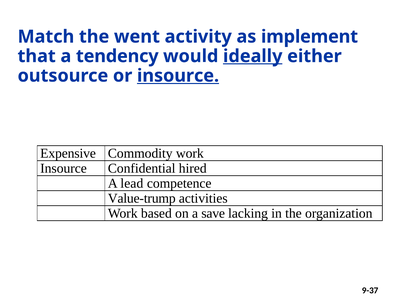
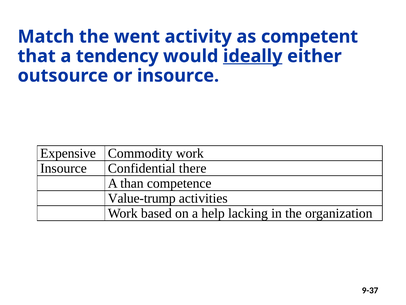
implement: implement -> competent (310, 37)
insource underline: present -> none (178, 76)
hired: hired -> there (193, 168)
lead: lead -> than (132, 183)
save: save -> help (213, 213)
